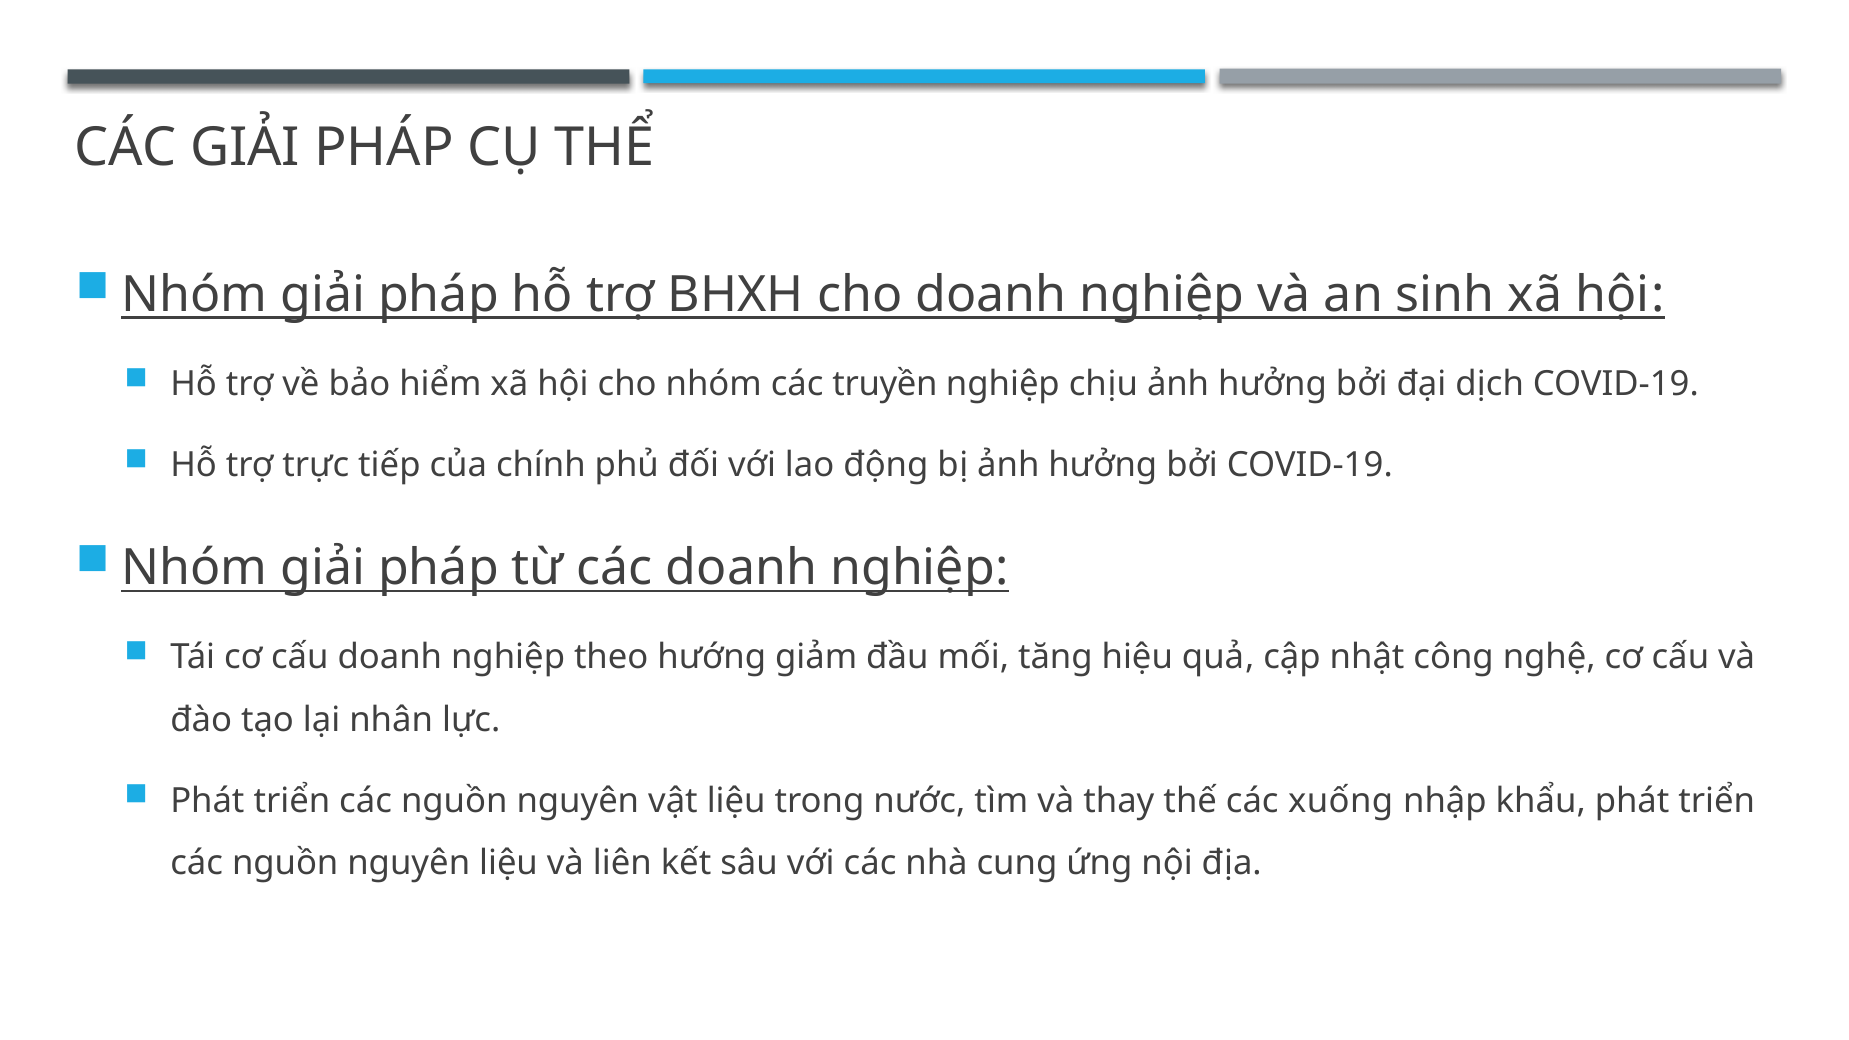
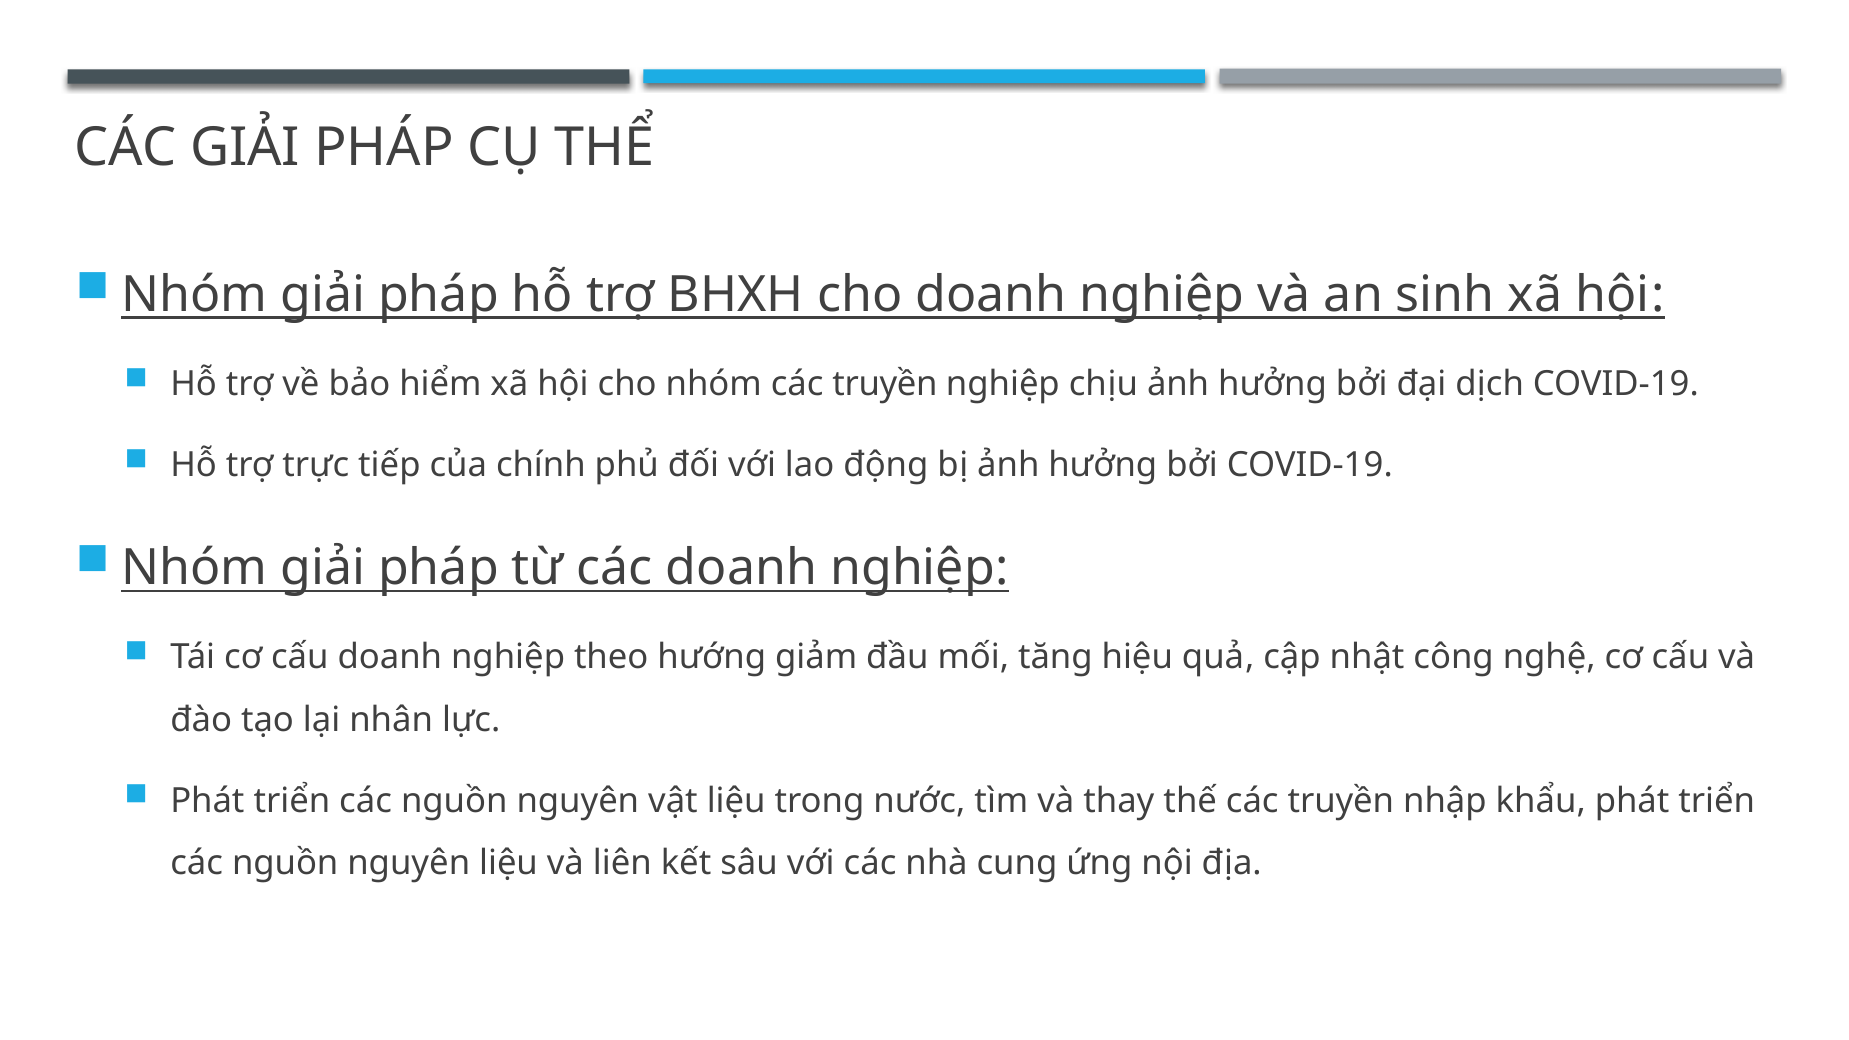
thế các xuống: xuống -> truyền (1341, 801)
